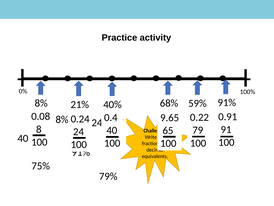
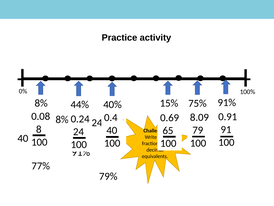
21%: 21% -> 44% (80, 104)
68%: 68% -> 15% (169, 103)
59%: 59% -> 75% (197, 103)
0.22: 0.22 -> 8.09 (199, 117)
9.65: 9.65 -> 0.69 (170, 118)
75%: 75% -> 77% (41, 166)
